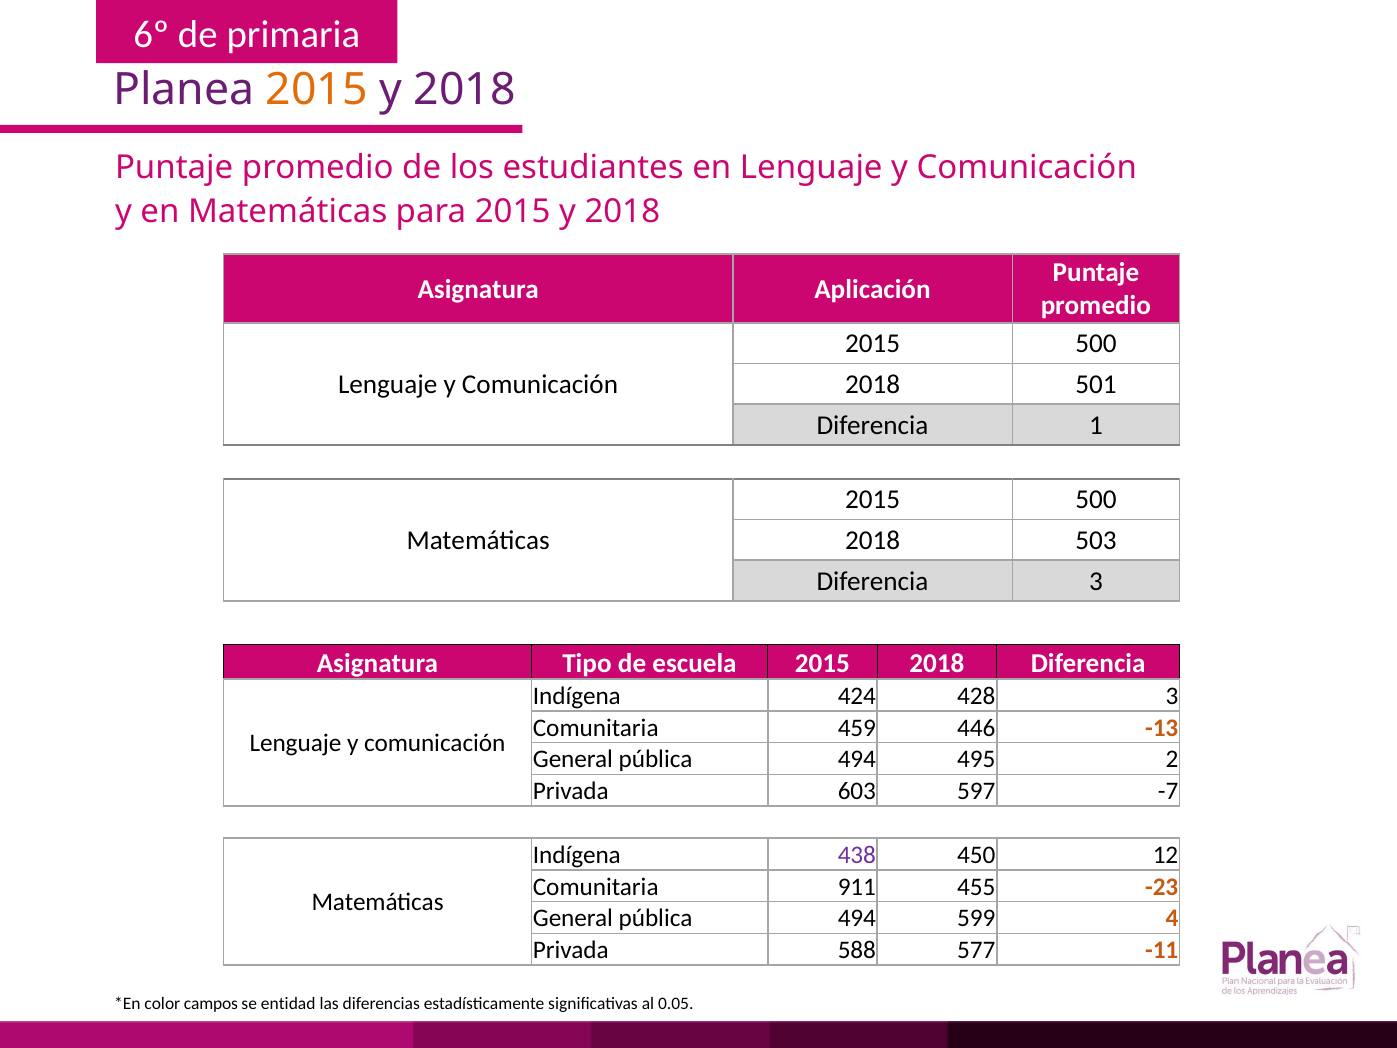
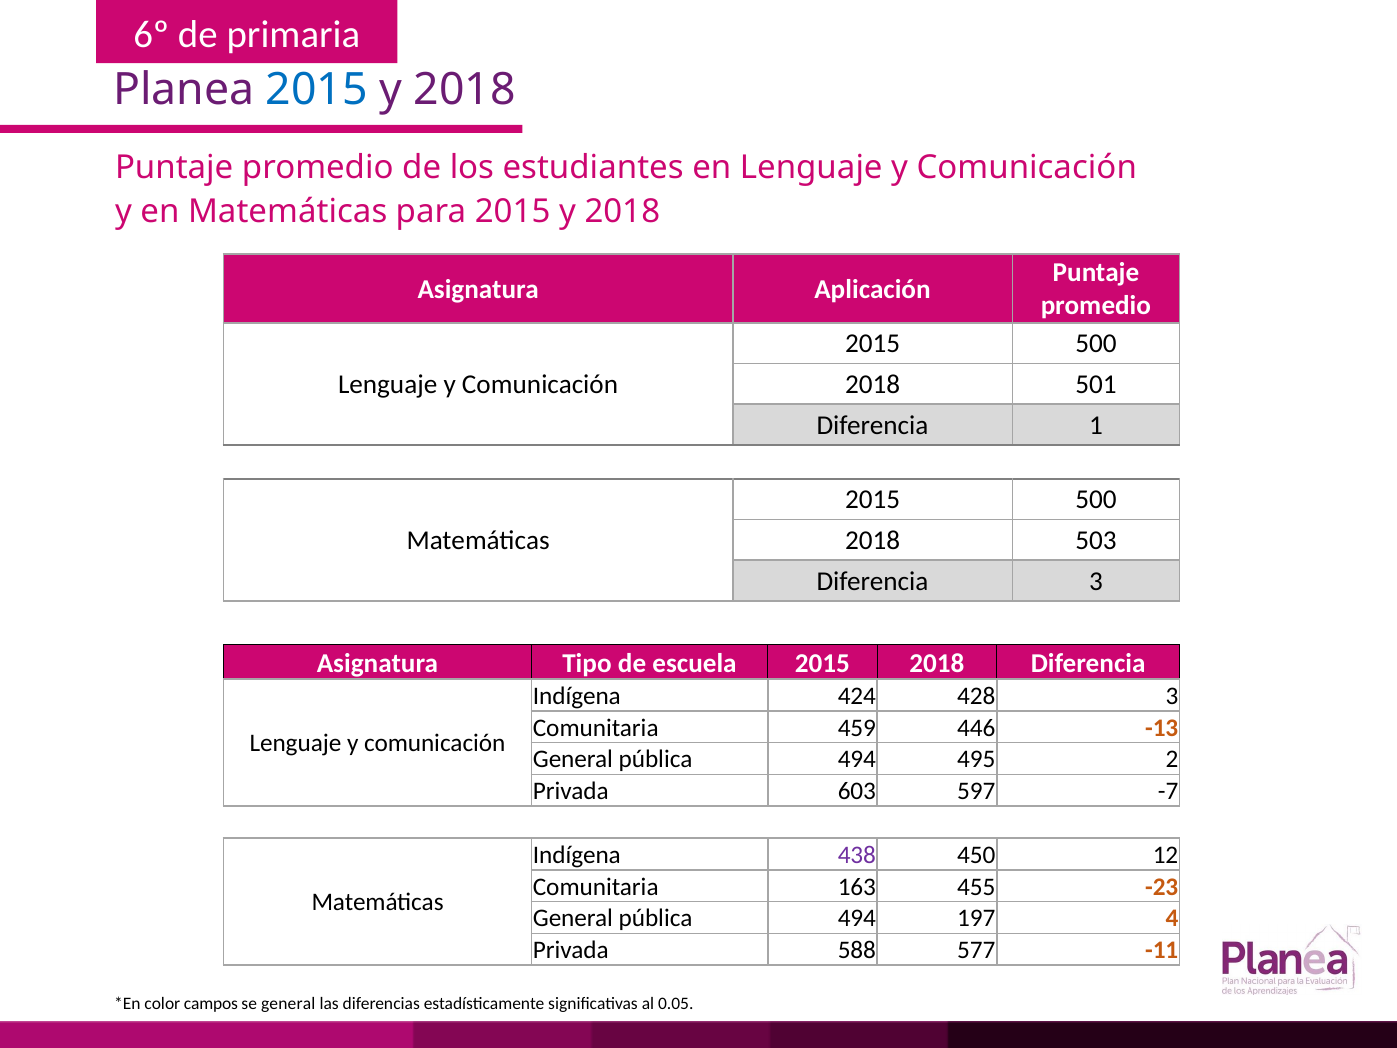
2015 colour: orange -> blue (317, 90)
911: 911 -> 163 (857, 887)
599: 599 -> 197 (976, 918)
se entidad: entidad -> general (288, 1004)
